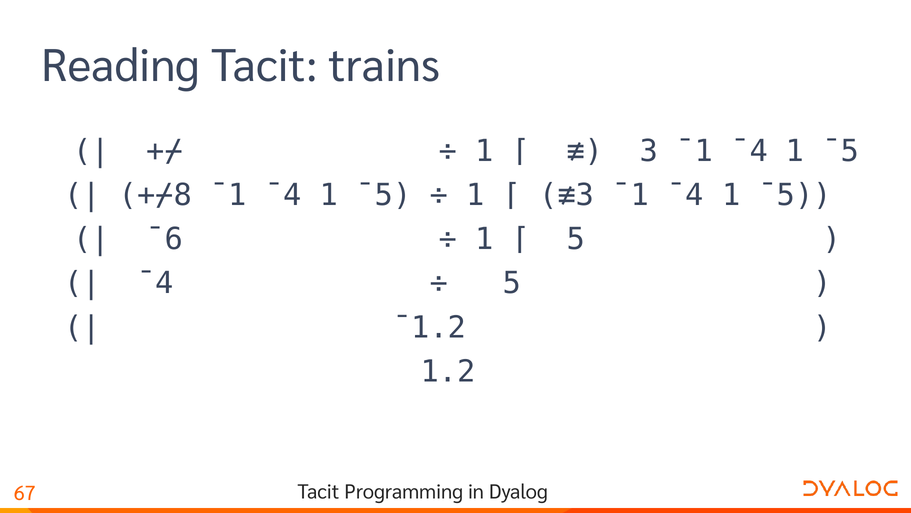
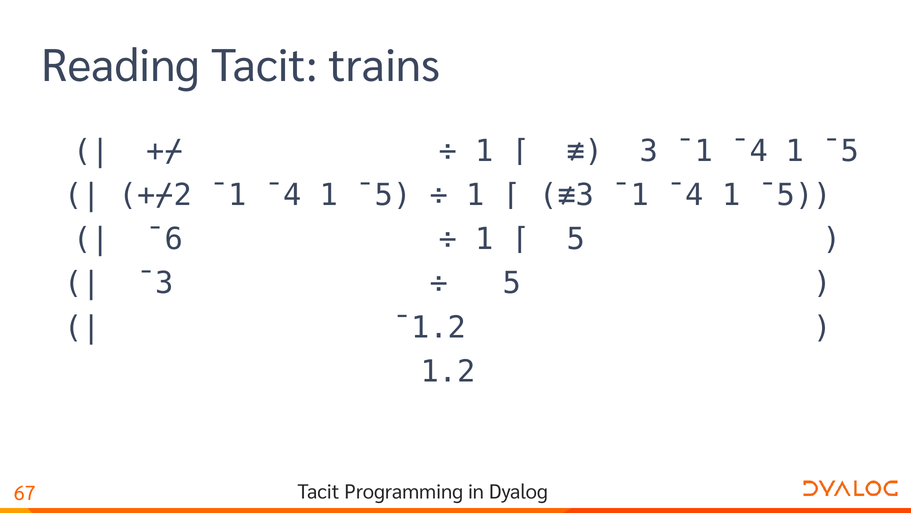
+⌿8: +⌿8 -> +⌿2 (155, 195)
¯4: ¯4 -> ¯3 (155, 283)
